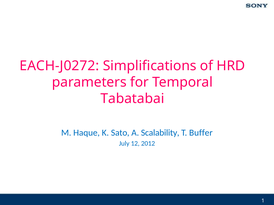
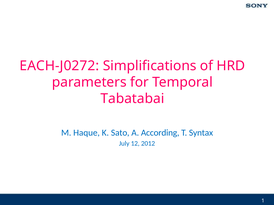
Scalability: Scalability -> According (160, 133)
Buffer: Buffer -> Syntax (201, 133)
